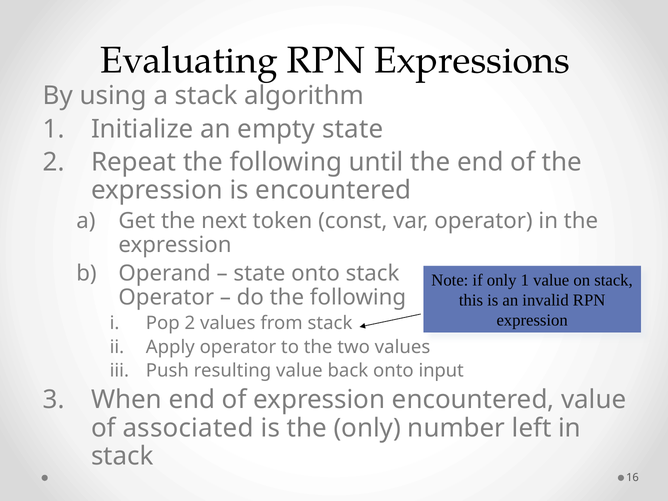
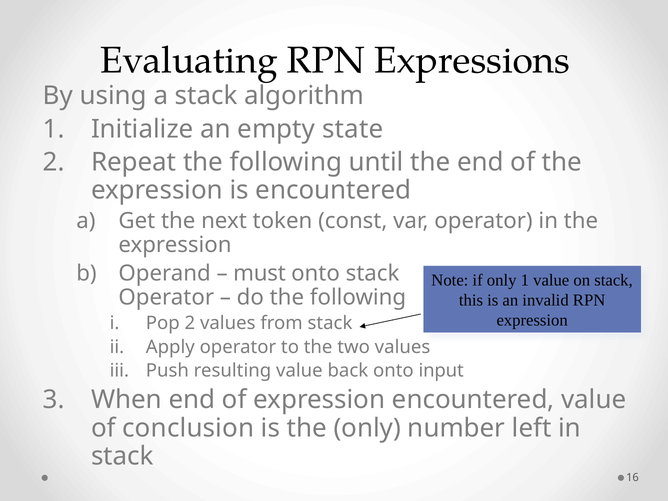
state: state -> must (260, 273)
associated: associated -> conclusion (188, 428)
